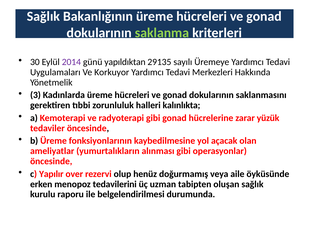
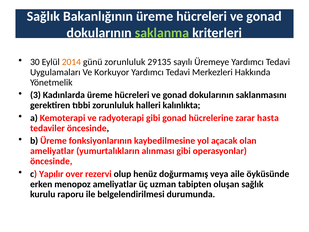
2014 colour: purple -> orange (71, 62)
günü yapıldıktan: yapıldıktan -> zorunluluk (125, 62)
yüzük: yüzük -> hasta (268, 118)
menopoz tedavilerini: tedavilerini -> ameliyatlar (115, 184)
